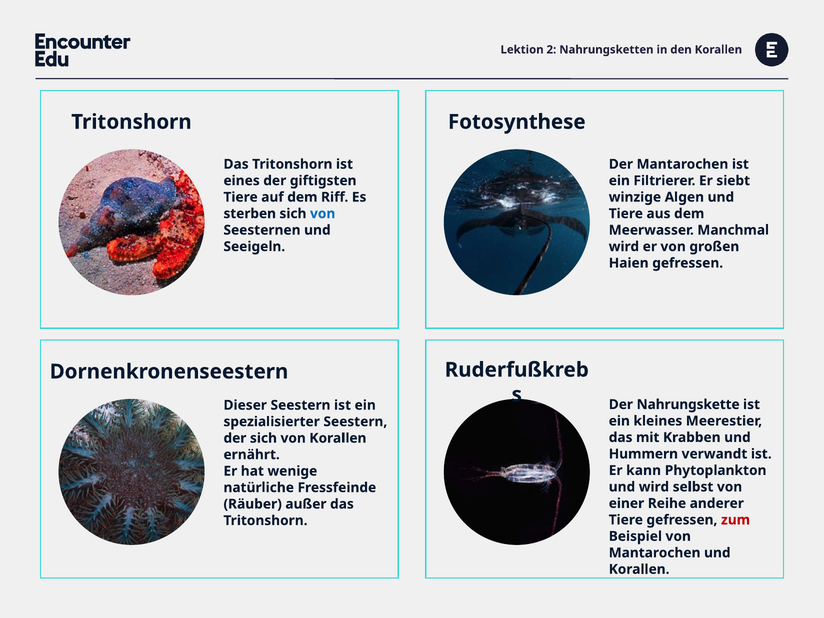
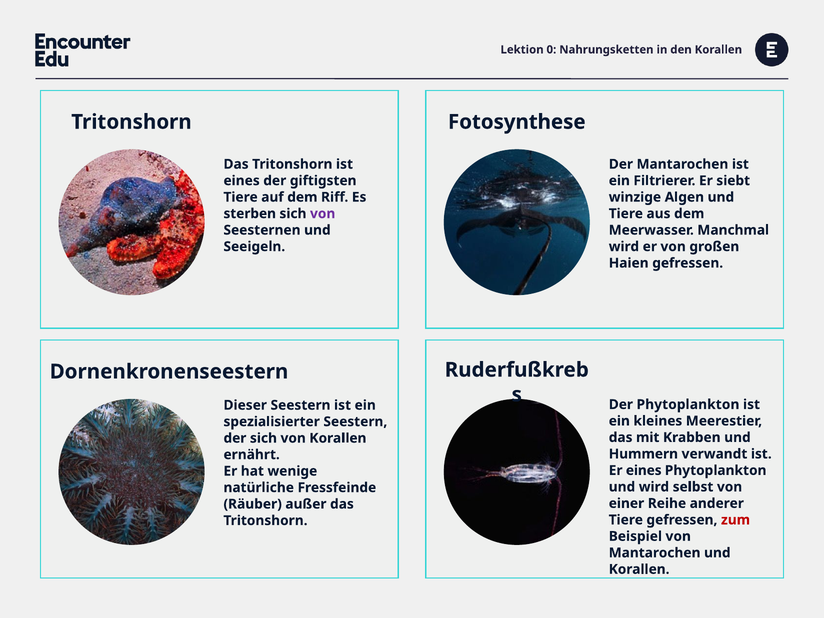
2: 2 -> 0 (551, 50)
von colour: blue -> purple (323, 214)
Der Nahrungskette: Nahrungskette -> Phytoplankton (688, 404)
Er kann: kann -> eines (644, 470)
